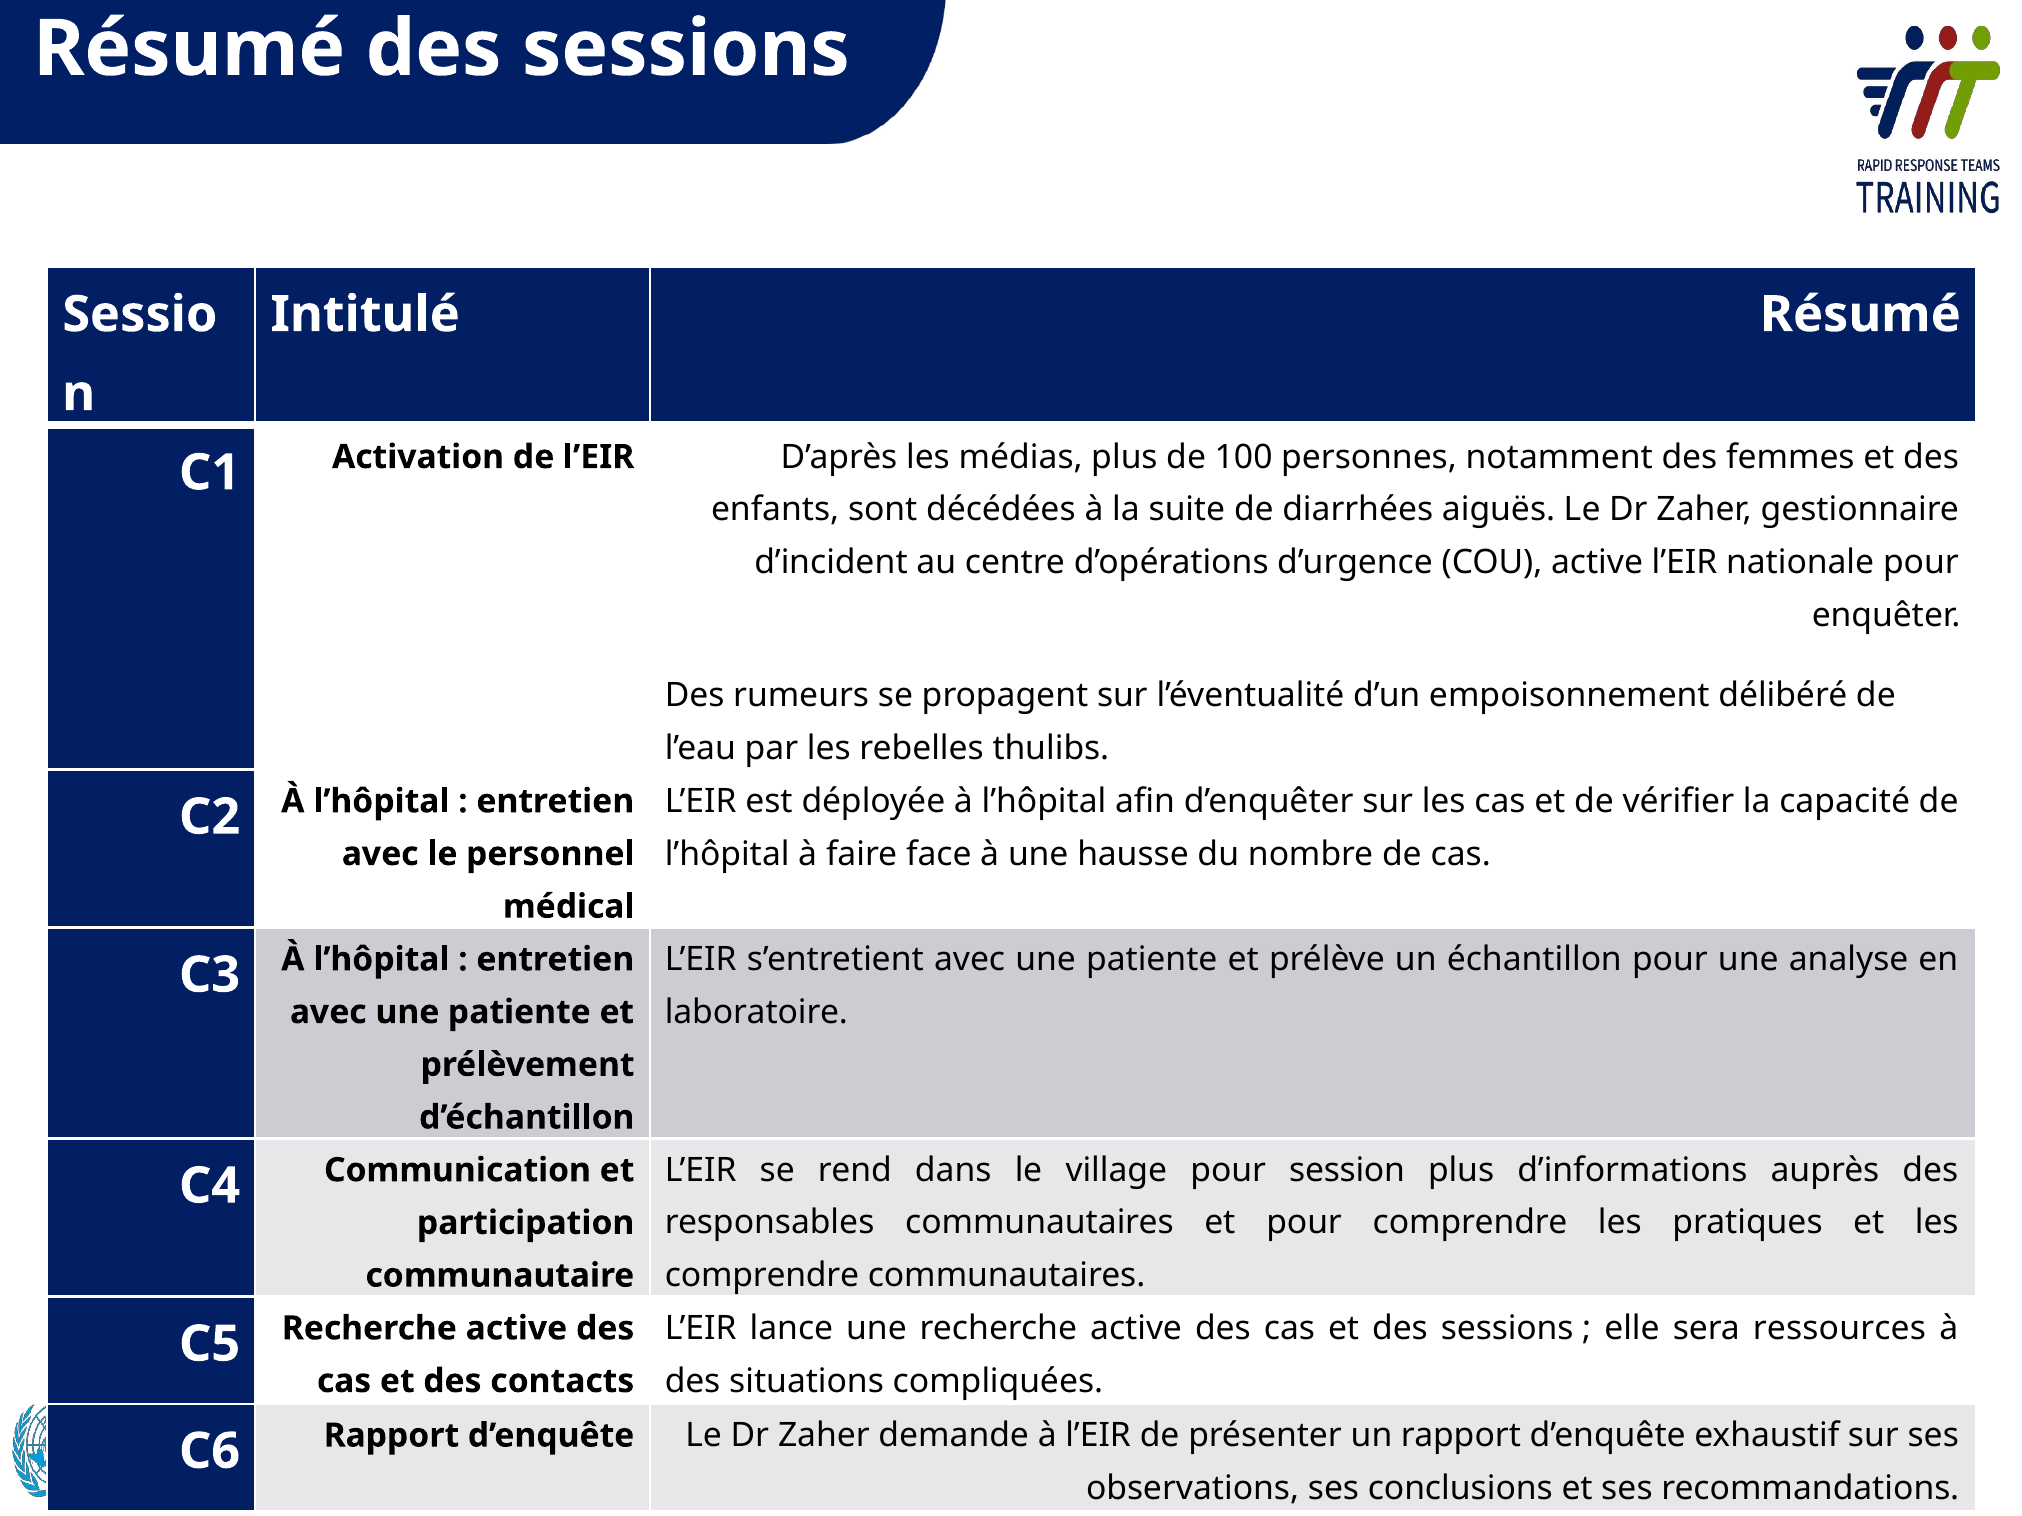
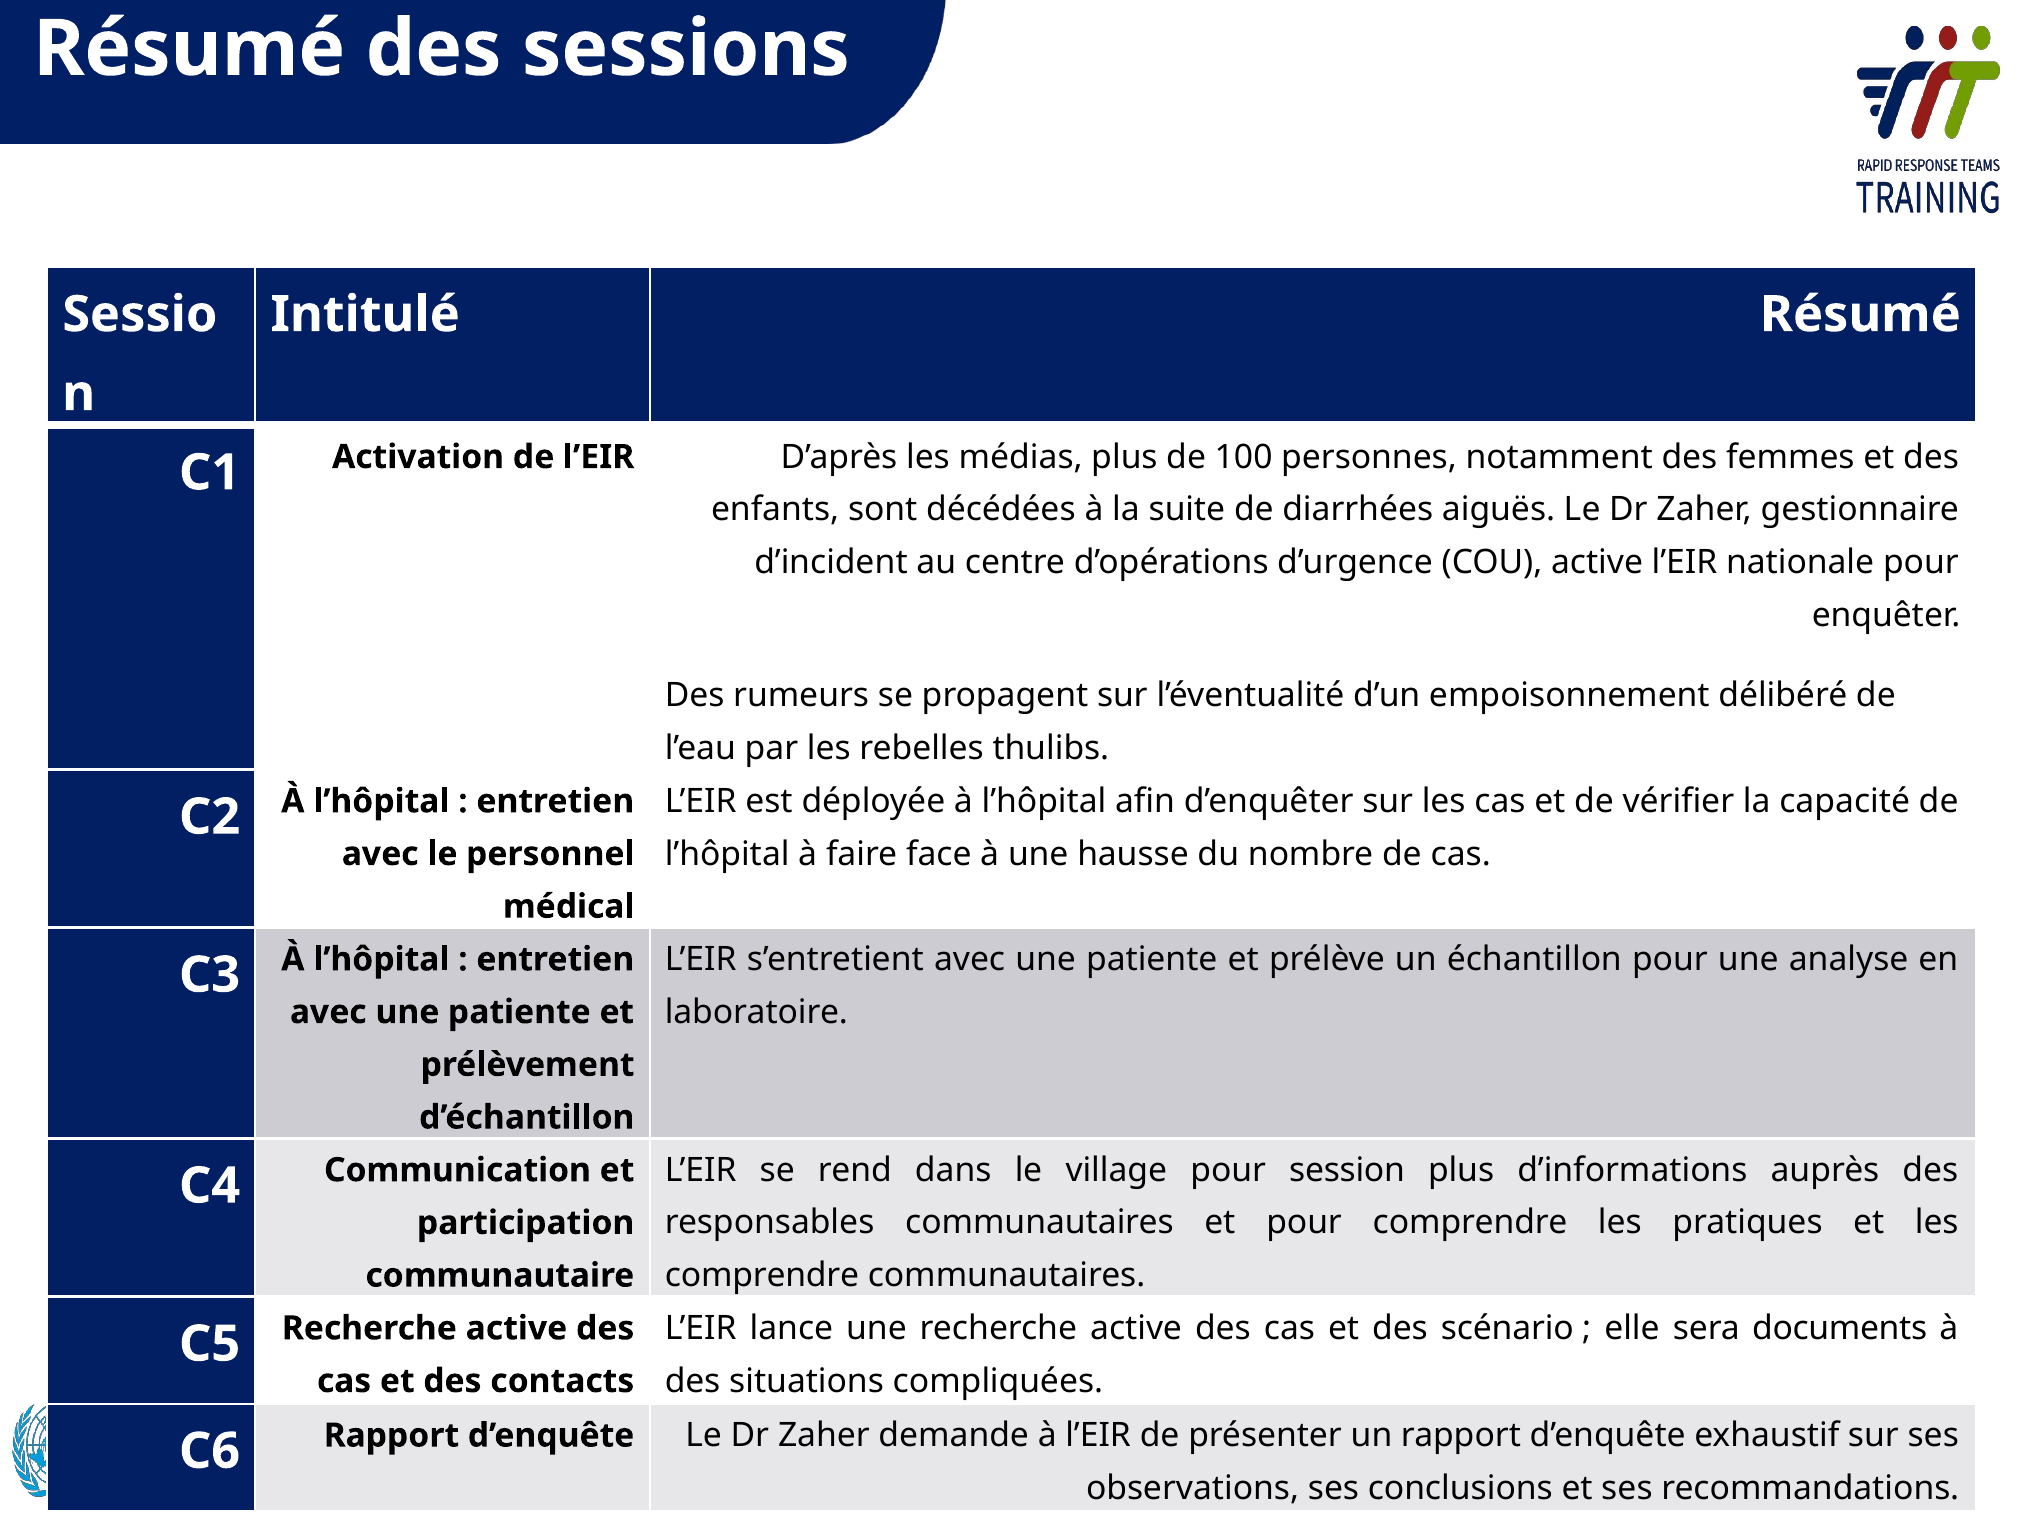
et des sessions: sessions -> scénario (1507, 1329)
ressources: ressources -> documents (1840, 1329)
